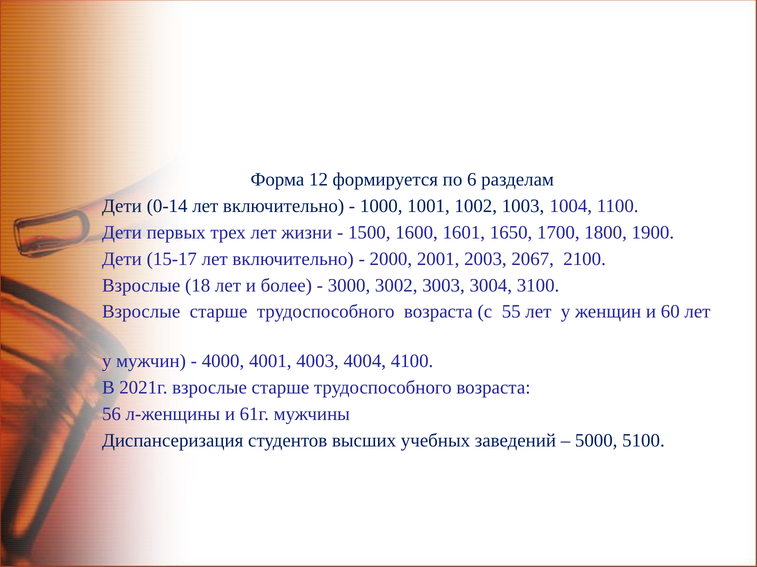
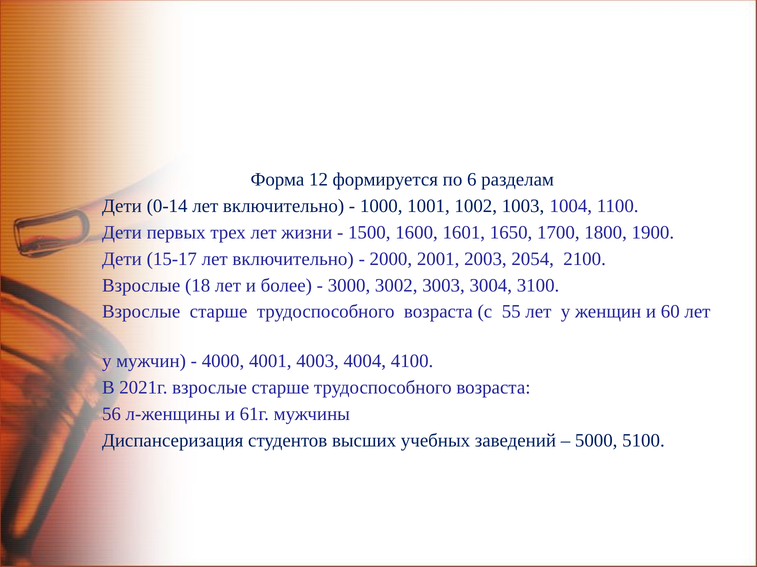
2067: 2067 -> 2054 (533, 259)
